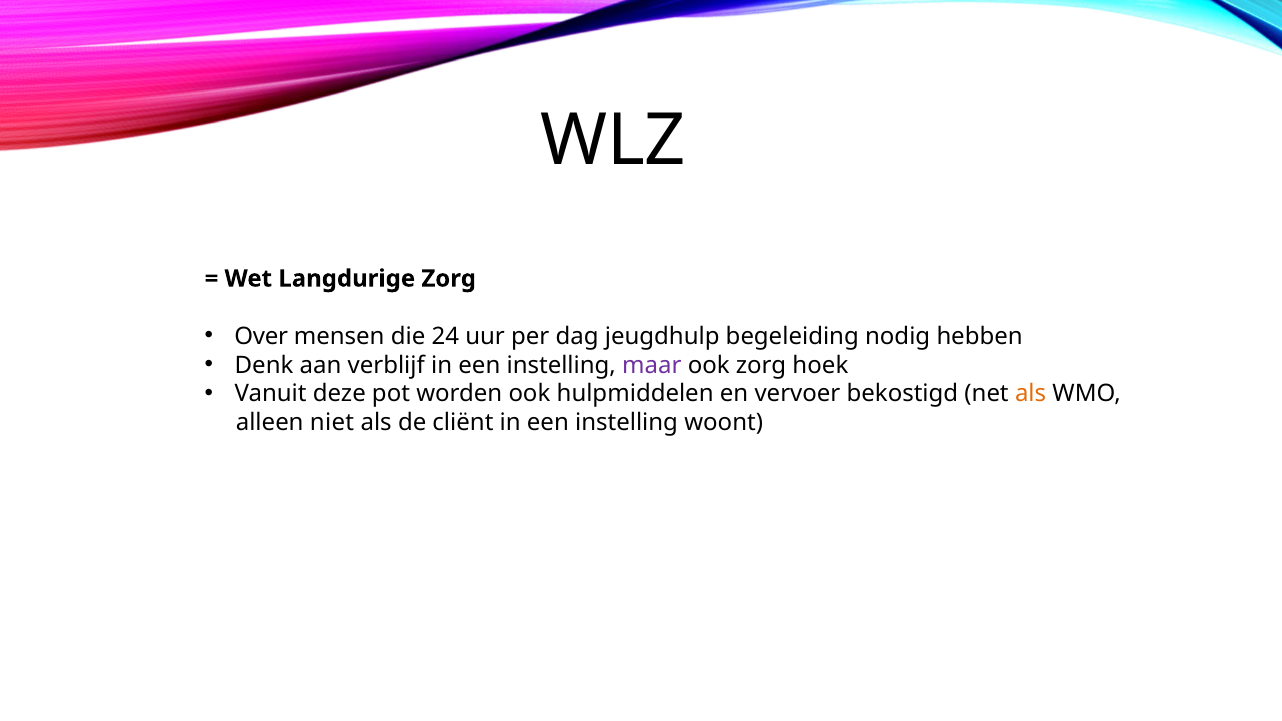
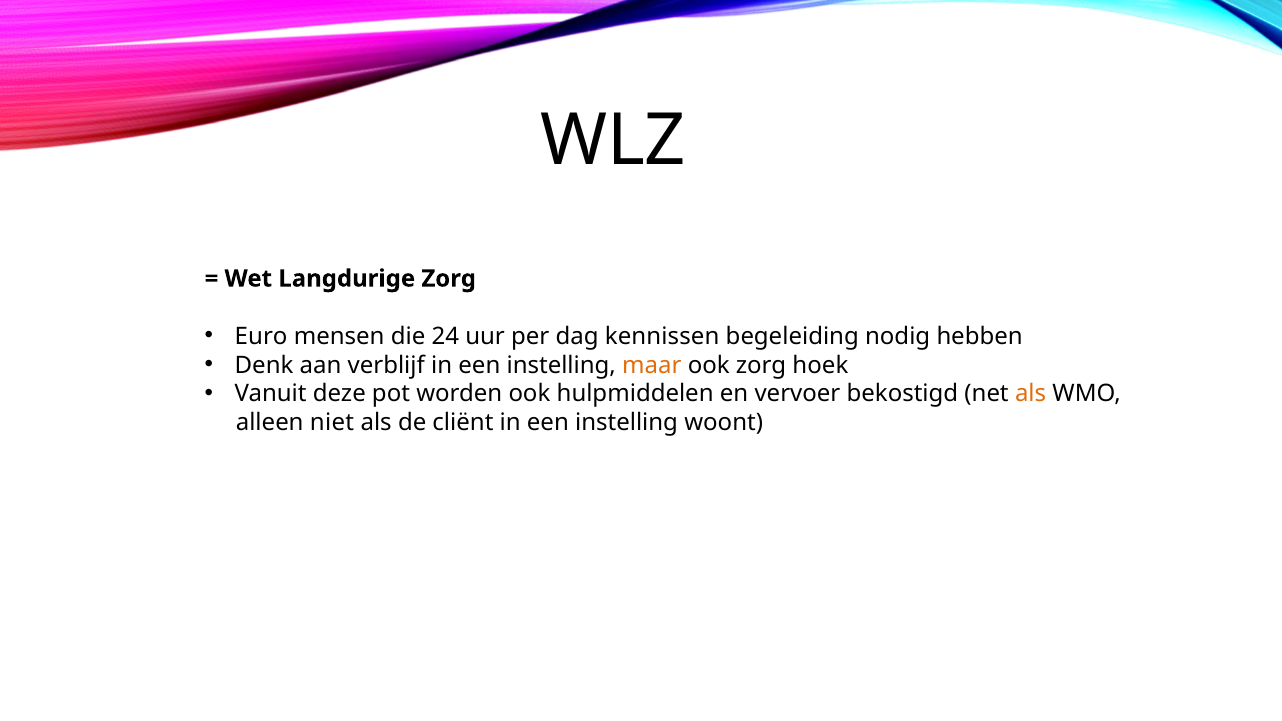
Over: Over -> Euro (261, 336)
jeugdhulp: jeugdhulp -> kennissen (662, 336)
maar colour: purple -> orange (652, 365)
